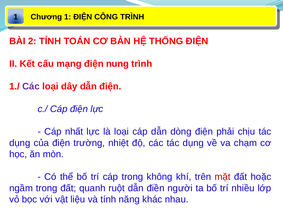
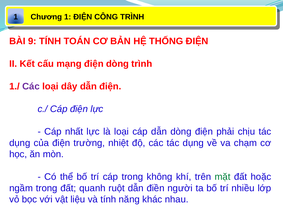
2: 2 -> 9 (32, 41)
điện nung: nung -> dòng (117, 64)
mặt colour: red -> green (223, 177)
